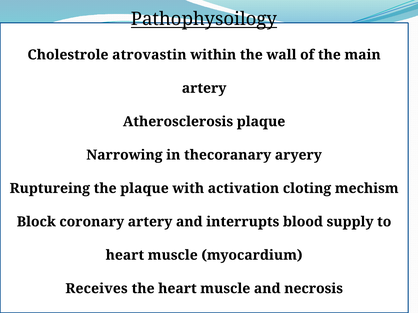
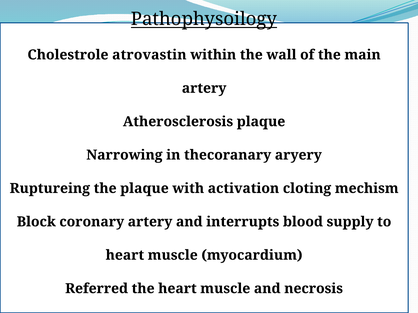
Receives: Receives -> Referred (97, 289)
